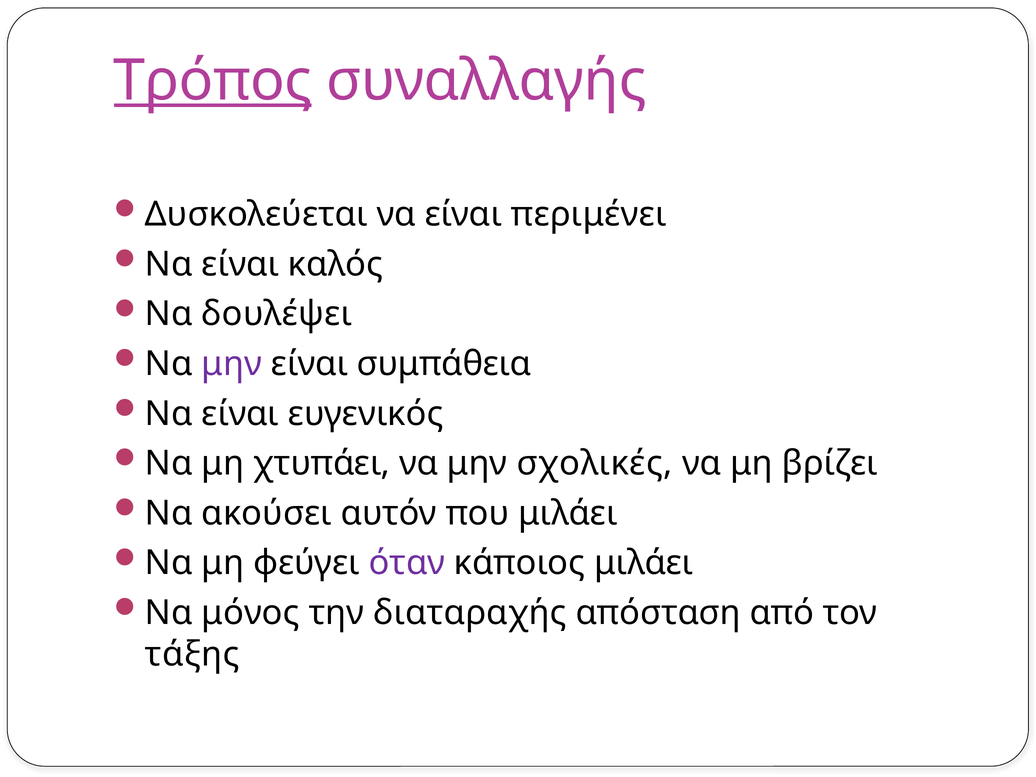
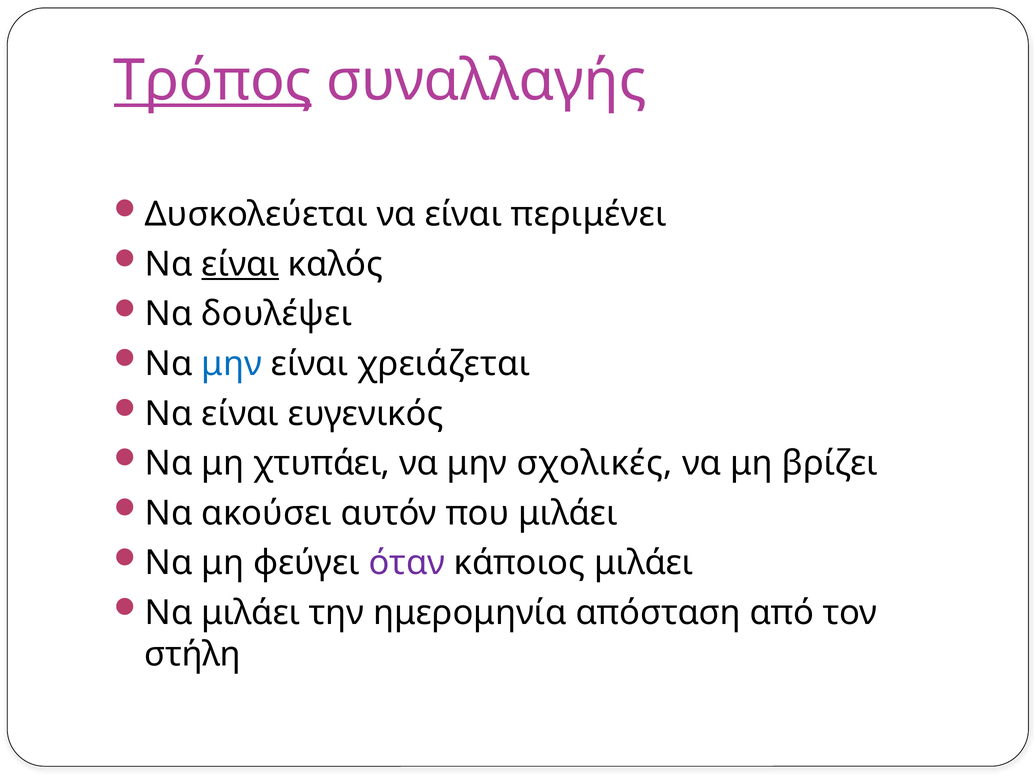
είναι underline: none -> present (240, 264)
μην colour: purple -> blue (232, 364)
συμπάθεια: συμπάθεια -> χρειάζεται (444, 364)
Να μόνος: μόνος -> μιλάει (251, 613)
διαταραχής: διαταραχής -> ημερομηνία (470, 613)
τάξης: τάξης -> στήλη (193, 654)
